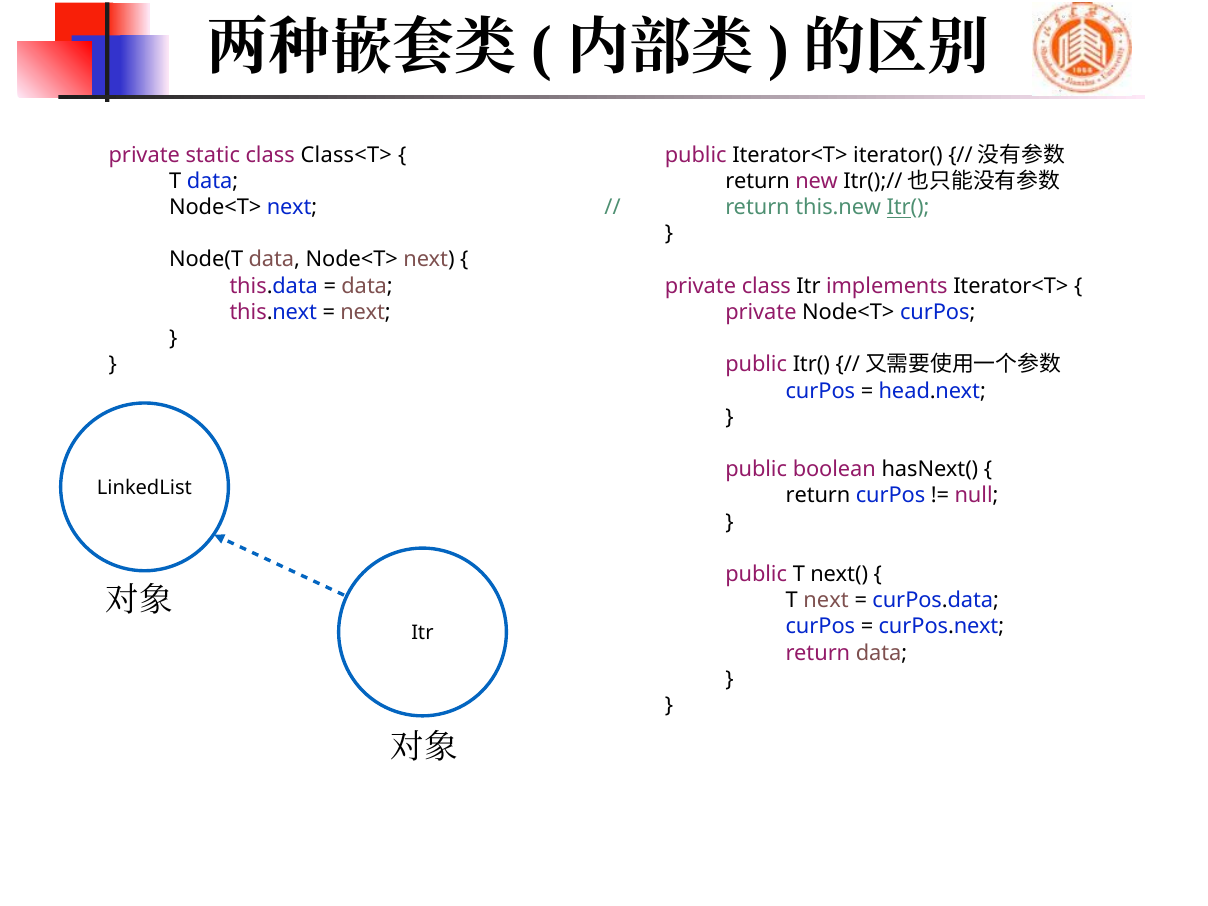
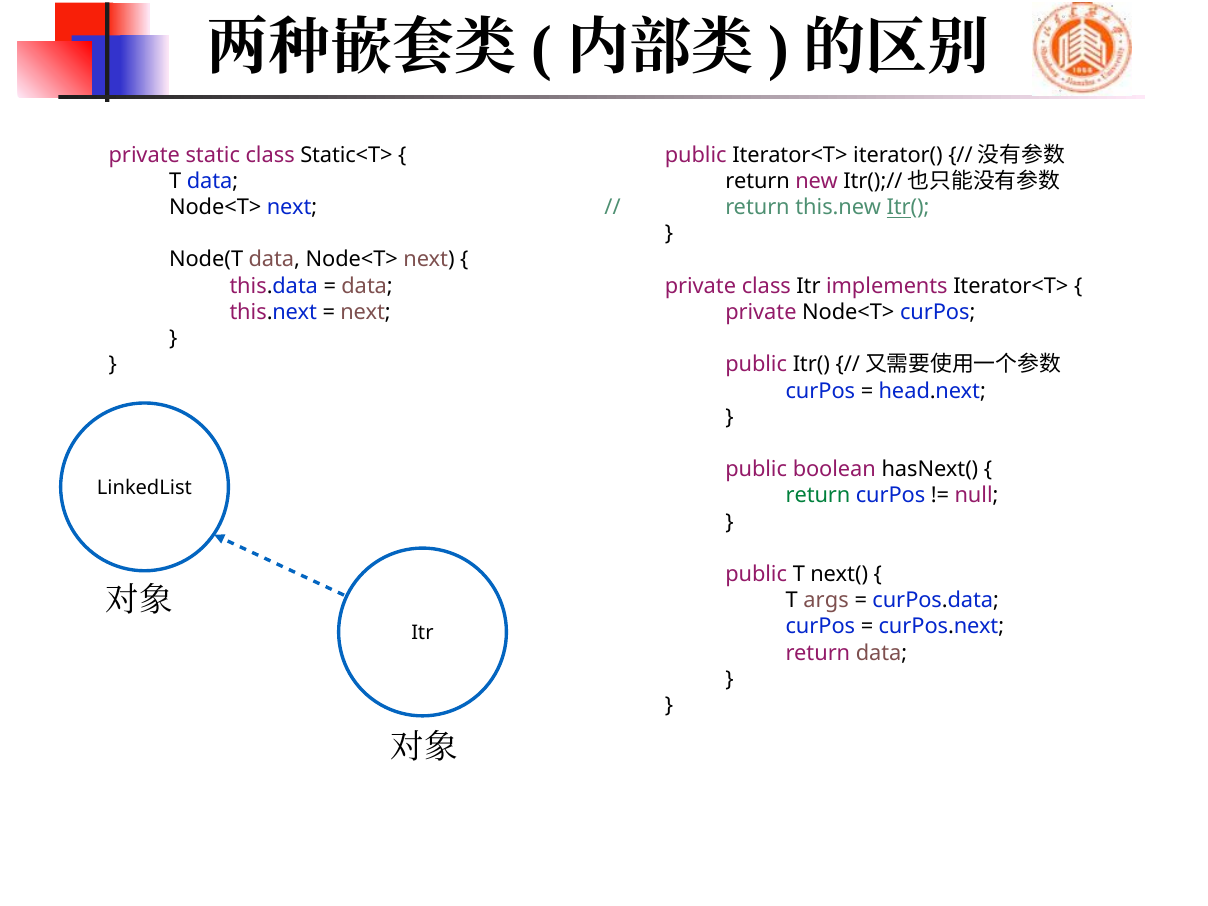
Class<T>: Class<T> -> Static<T> (346, 155)
return colour: black -> green (818, 496)
T next: next -> args (826, 600)
